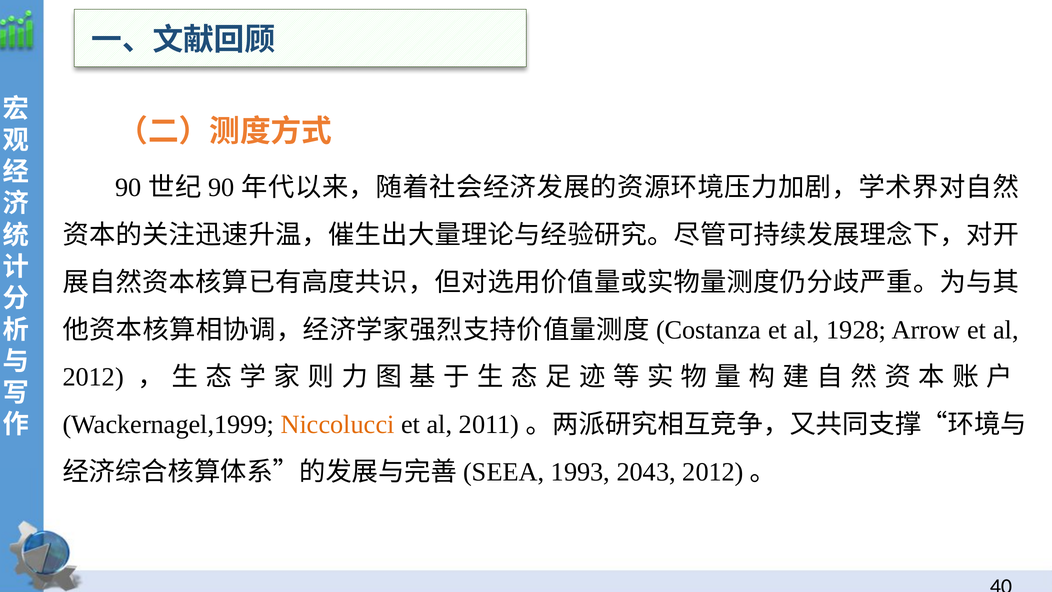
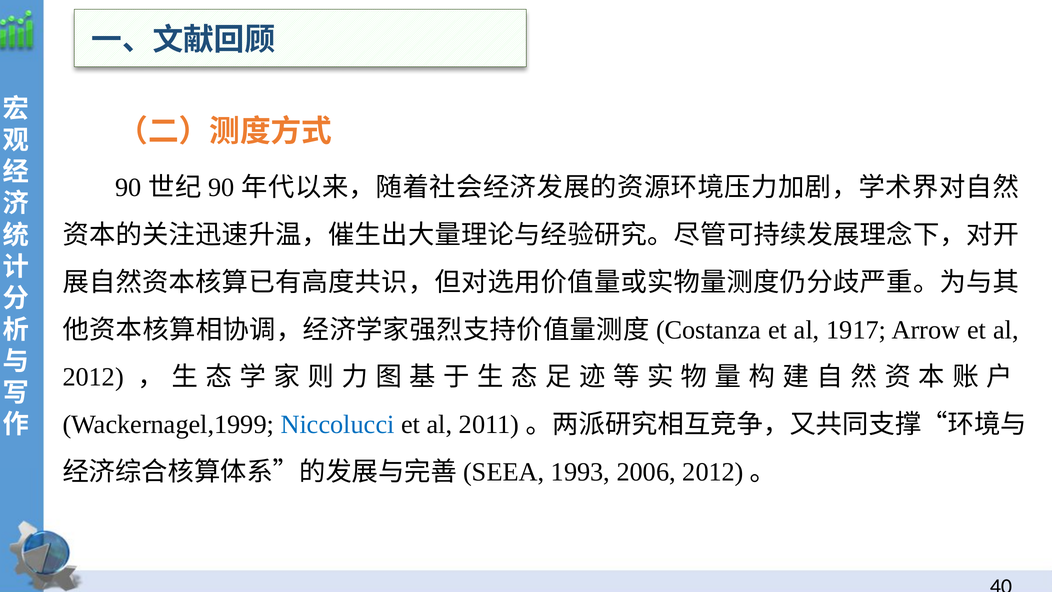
1928: 1928 -> 1917 (856, 330)
Niccolucci colour: orange -> blue (338, 424)
2043: 2043 -> 2006 (646, 472)
